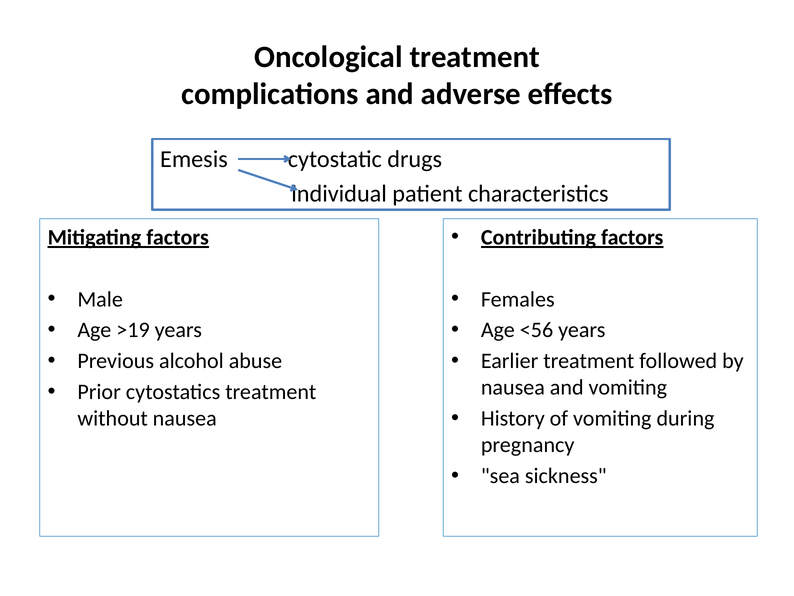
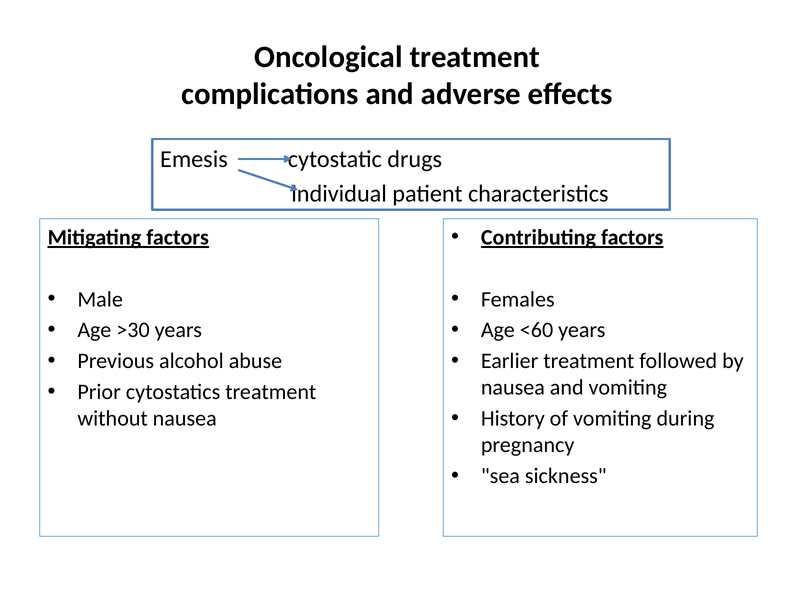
>19: >19 -> >30 (133, 330)
<56: <56 -> <60 (536, 330)
